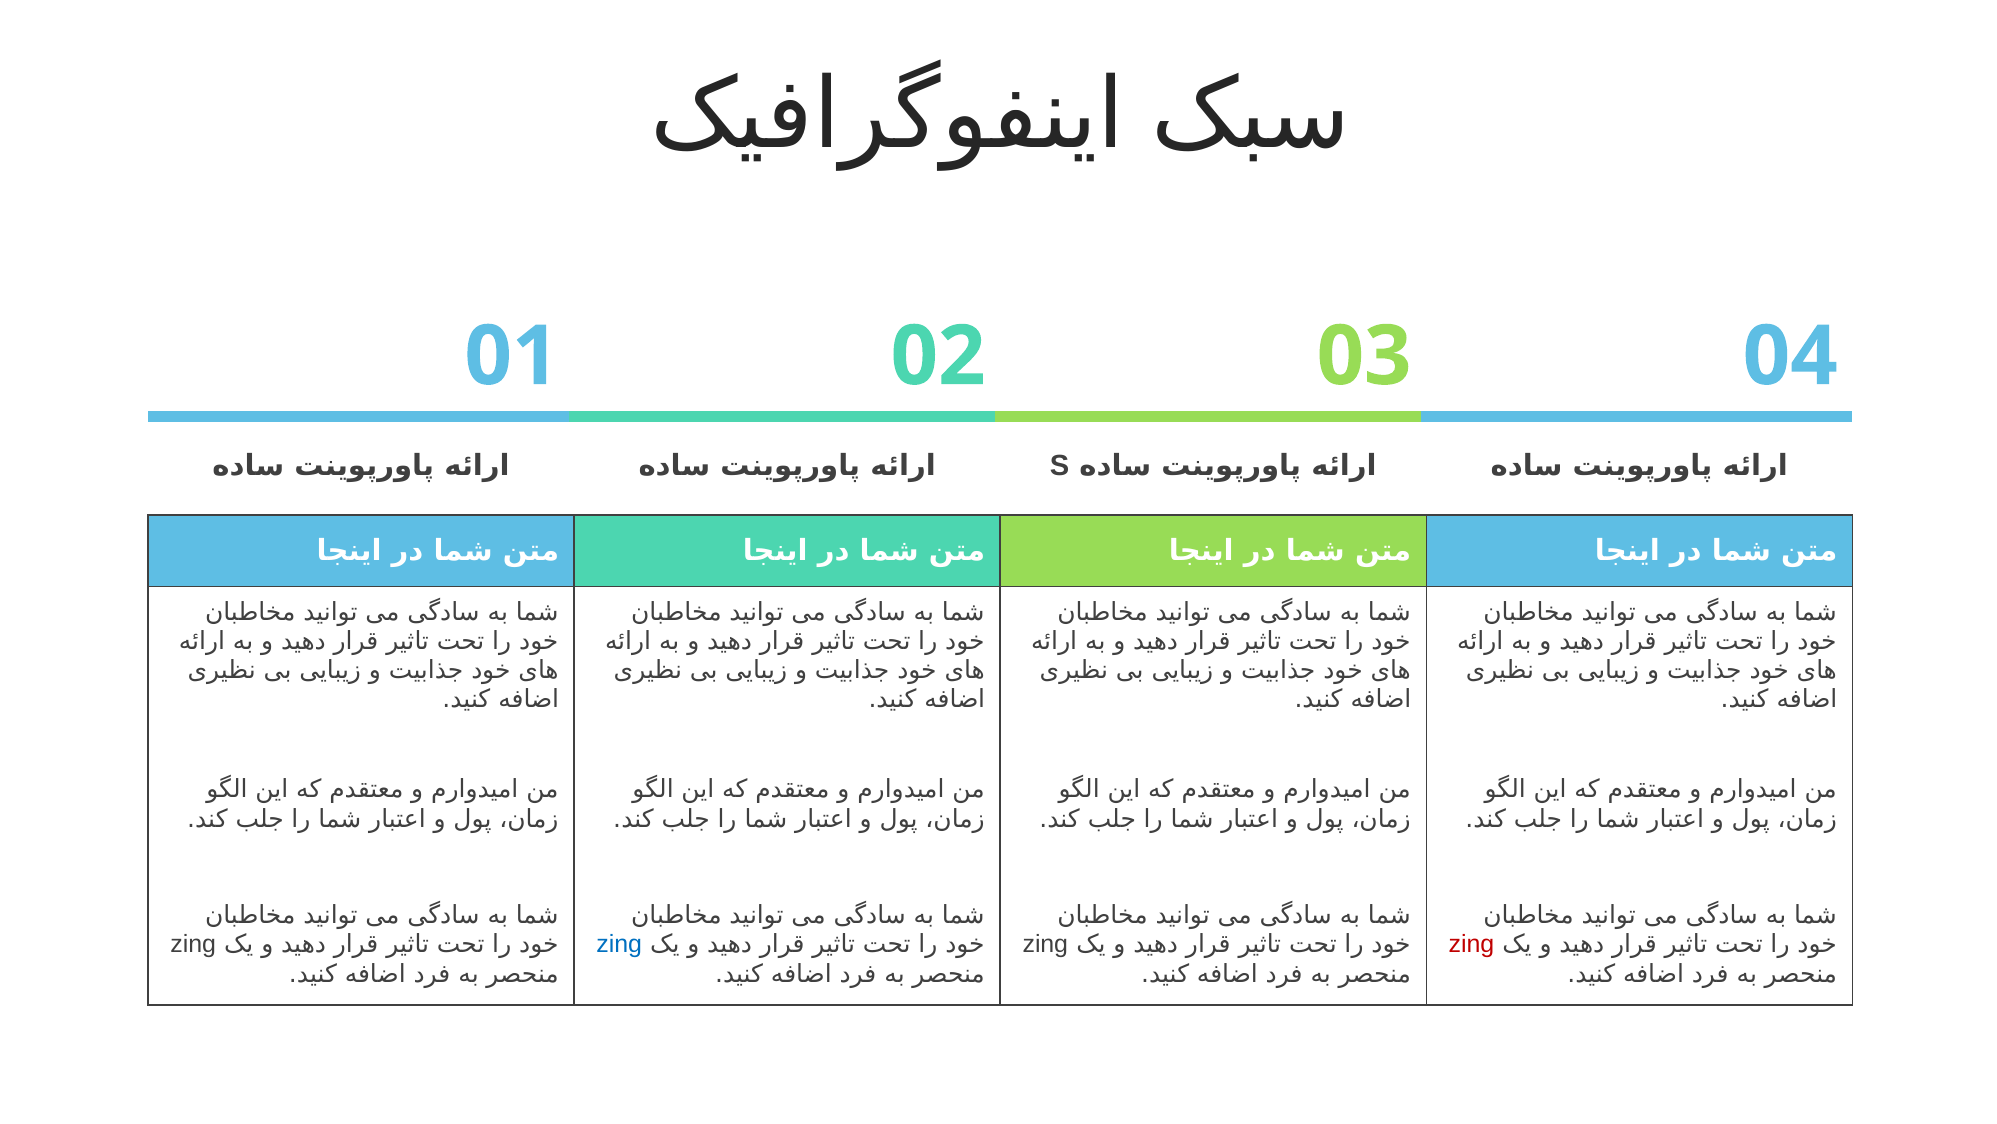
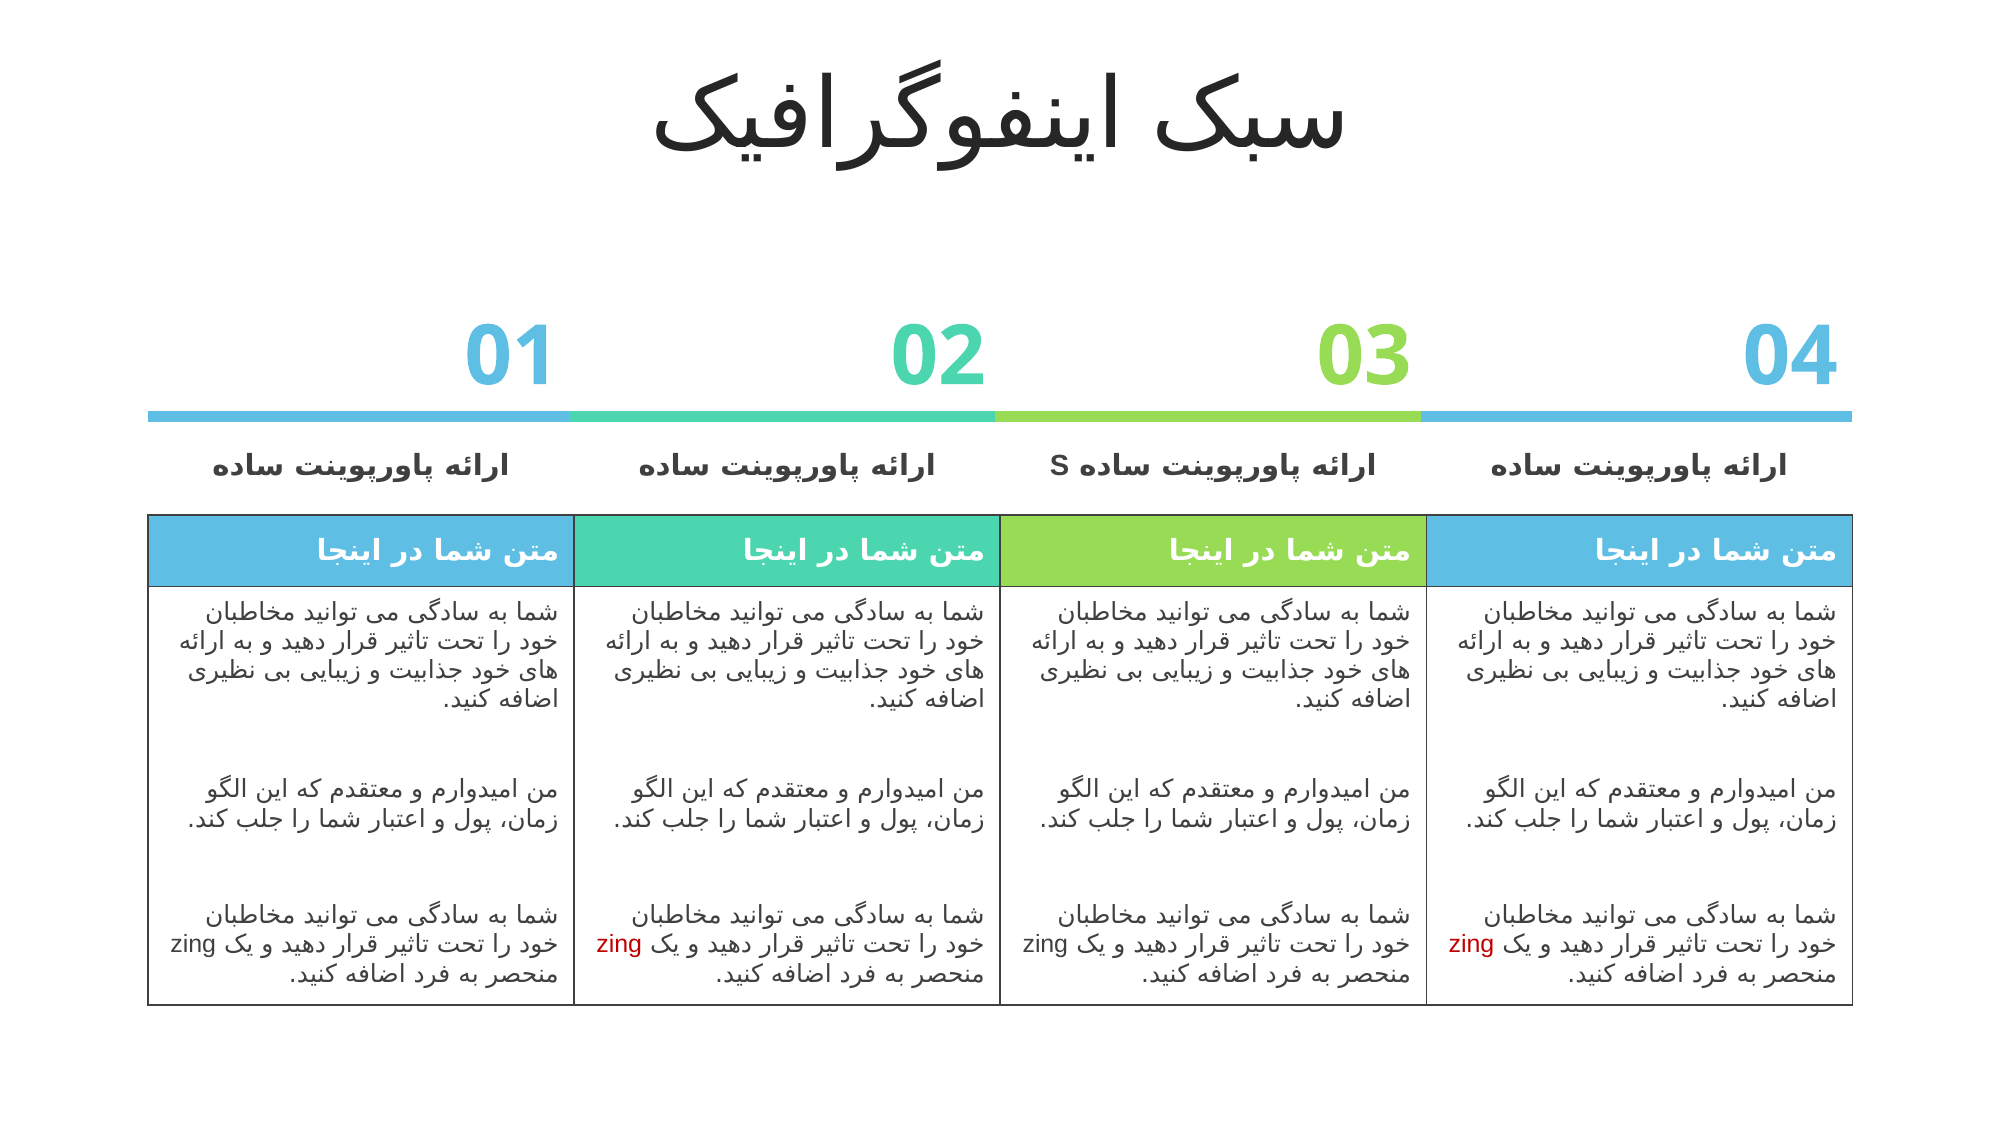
zing colour: blue -> red (619, 944)
